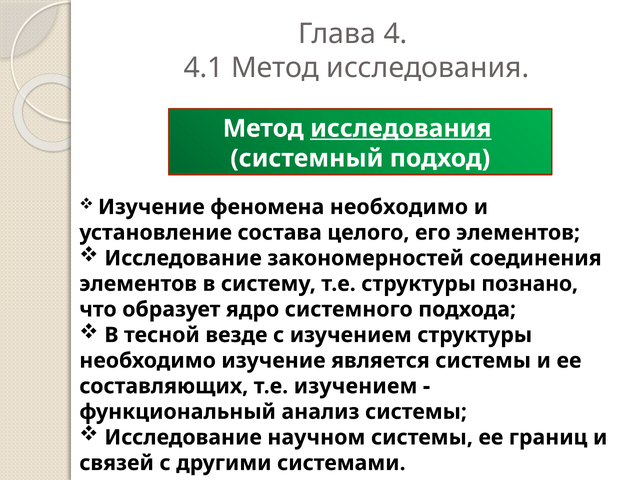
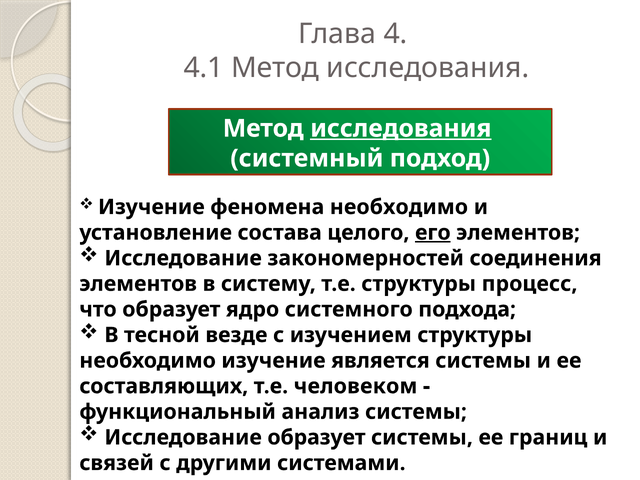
его underline: none -> present (433, 233)
познано: познано -> процесс (530, 284)
т.е изучением: изучением -> человеком (356, 386)
Исследование научном: научном -> образует (316, 437)
